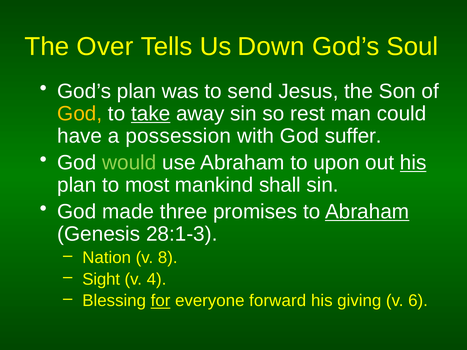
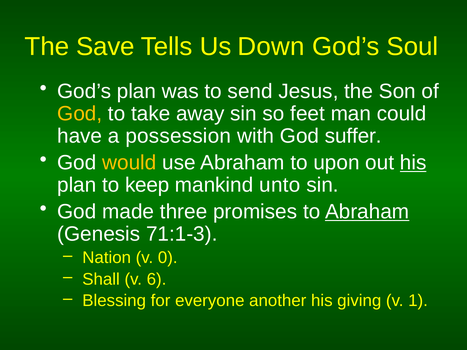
Over: Over -> Save (105, 47)
take underline: present -> none (151, 114)
rest: rest -> feet (308, 114)
would colour: light green -> yellow (129, 163)
most: most -> keep (147, 185)
shall: shall -> unto (280, 185)
28:1-3: 28:1-3 -> 71:1-3 (182, 234)
8: 8 -> 0 (168, 258)
Sight: Sight -> Shall (101, 279)
4: 4 -> 6 (157, 279)
for underline: present -> none (161, 301)
forward: forward -> another (278, 301)
6: 6 -> 1 (418, 301)
